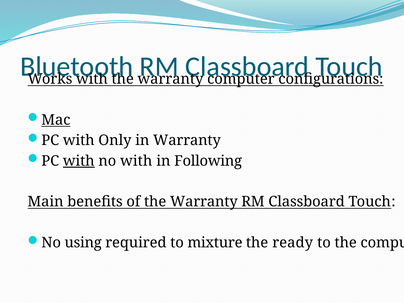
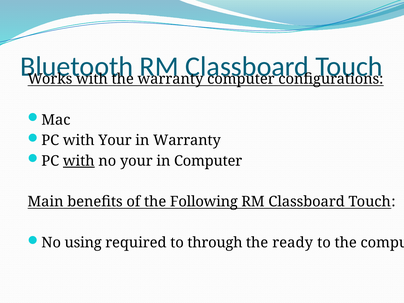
Mac underline: present -> none (56, 120)
with Only: Only -> Your (115, 140)
no with: with -> your (136, 161)
in Following: Following -> Computer (208, 161)
of the Warranty: Warranty -> Following (204, 202)
mixture: mixture -> through (215, 243)
